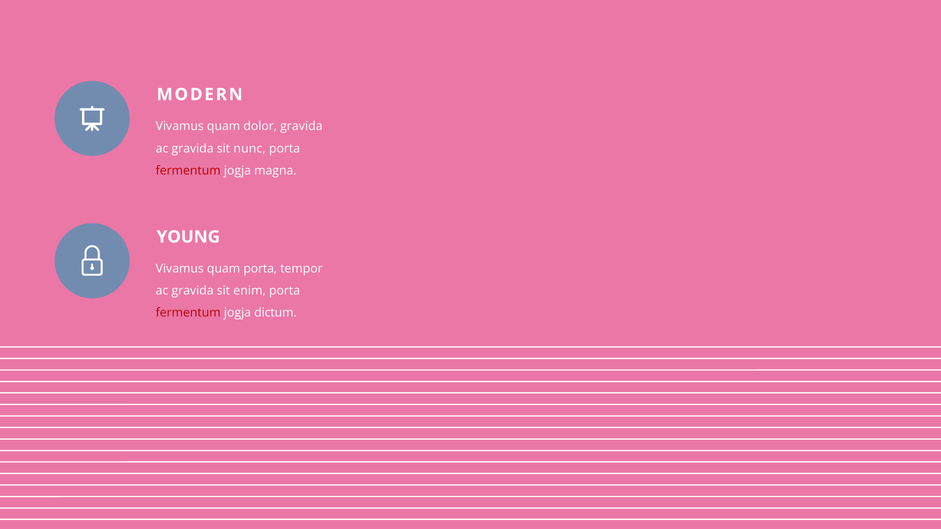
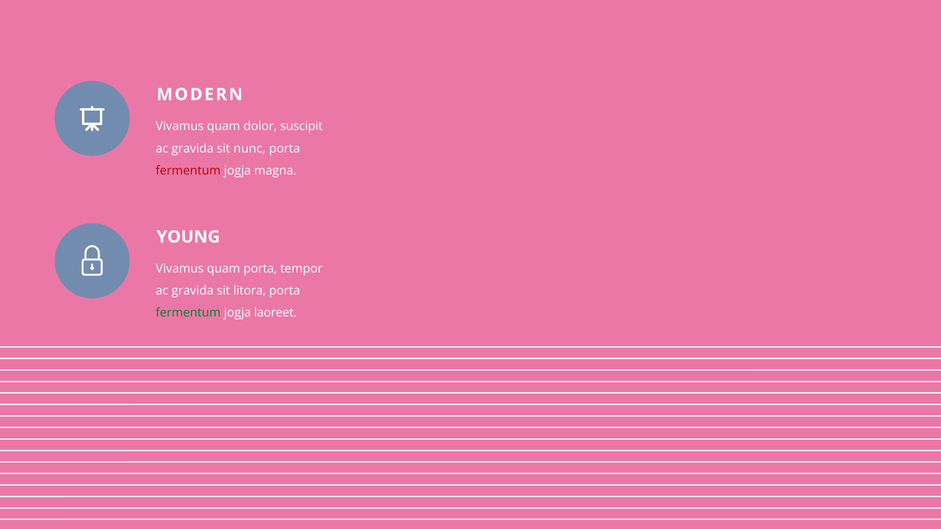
dolor gravida: gravida -> suscipit (301, 127)
enim: enim -> litora (250, 291)
fermentum colour: red -> green (188, 313)
dictum: dictum -> laoreet (275, 313)
